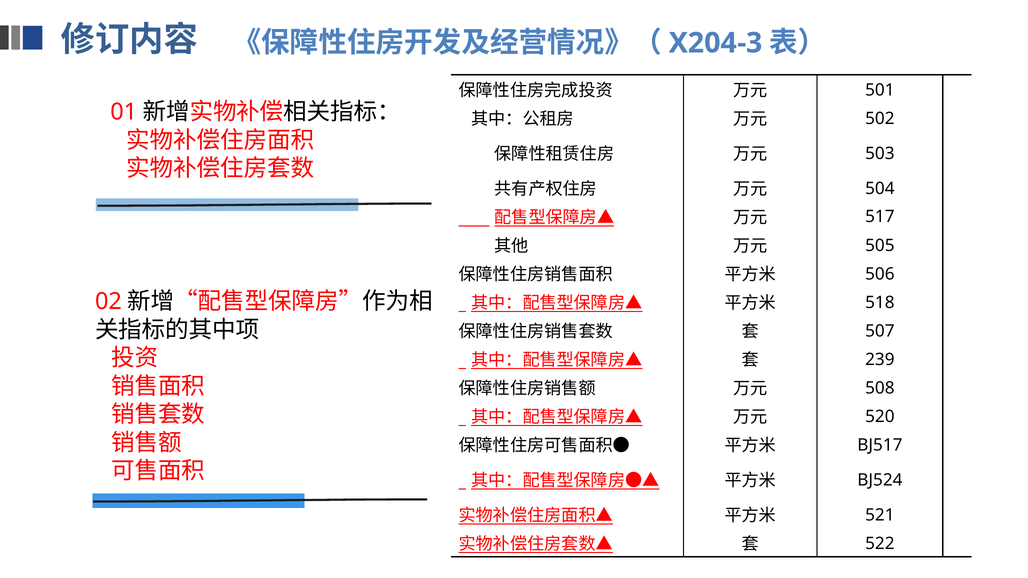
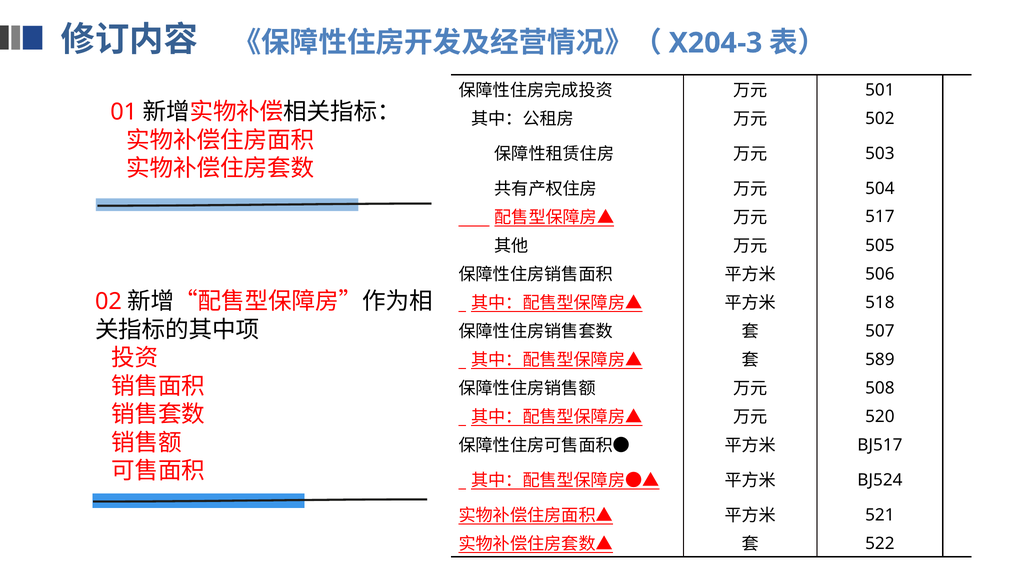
239: 239 -> 589 (880, 360)
